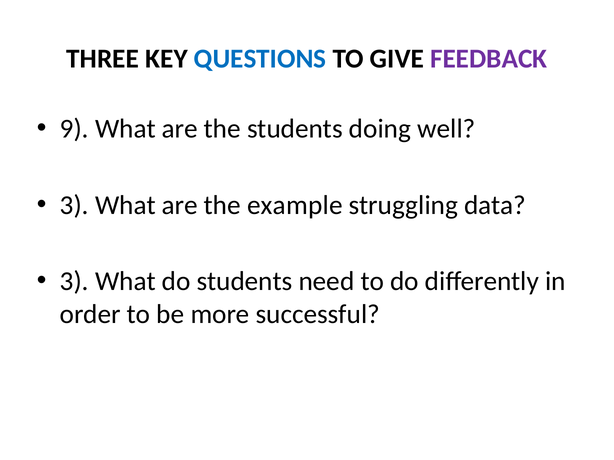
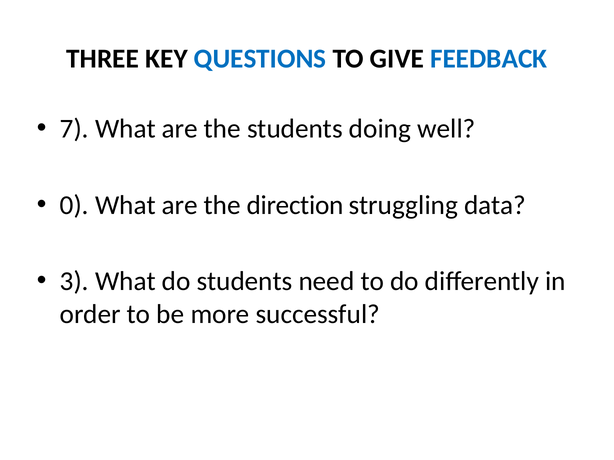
FEEDBACK colour: purple -> blue (489, 59)
9: 9 -> 7 (74, 129)
3: 3 -> 0 (74, 205)
example: example -> direction (295, 205)
